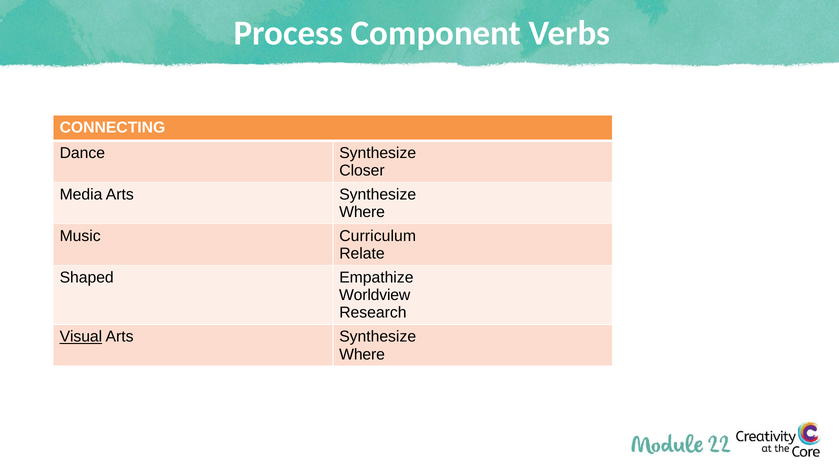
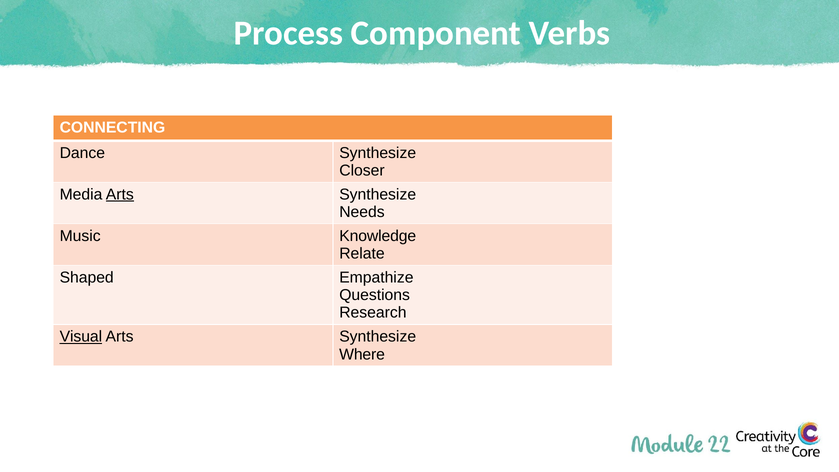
Arts underline: none -> present (120, 194)
Where: Where -> Needs (362, 212)
Curriculum: Curriculum -> Knowledge (378, 236)
Worldview: Worldview -> Questions (375, 295)
